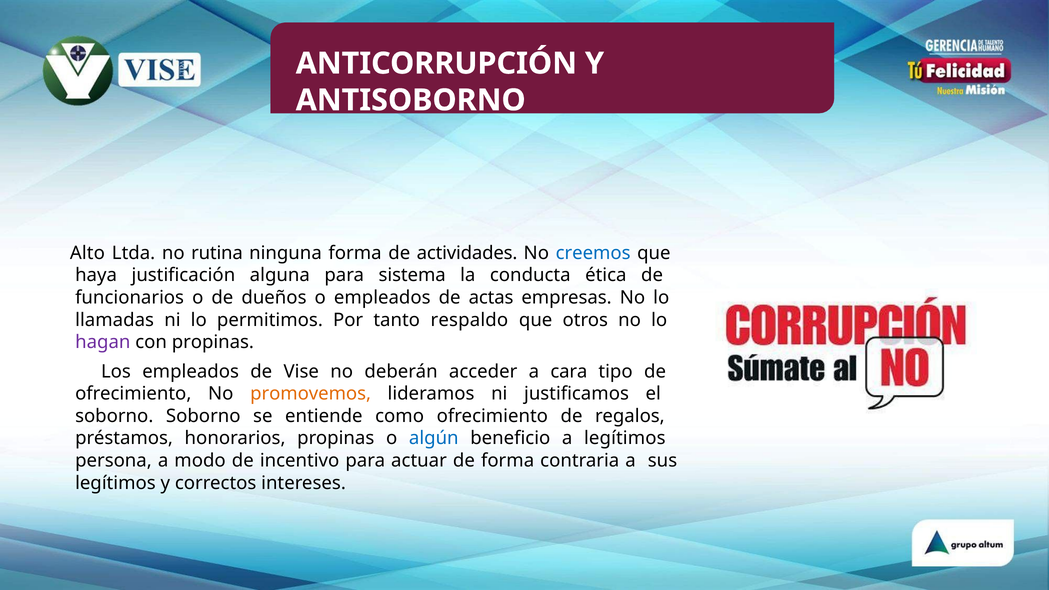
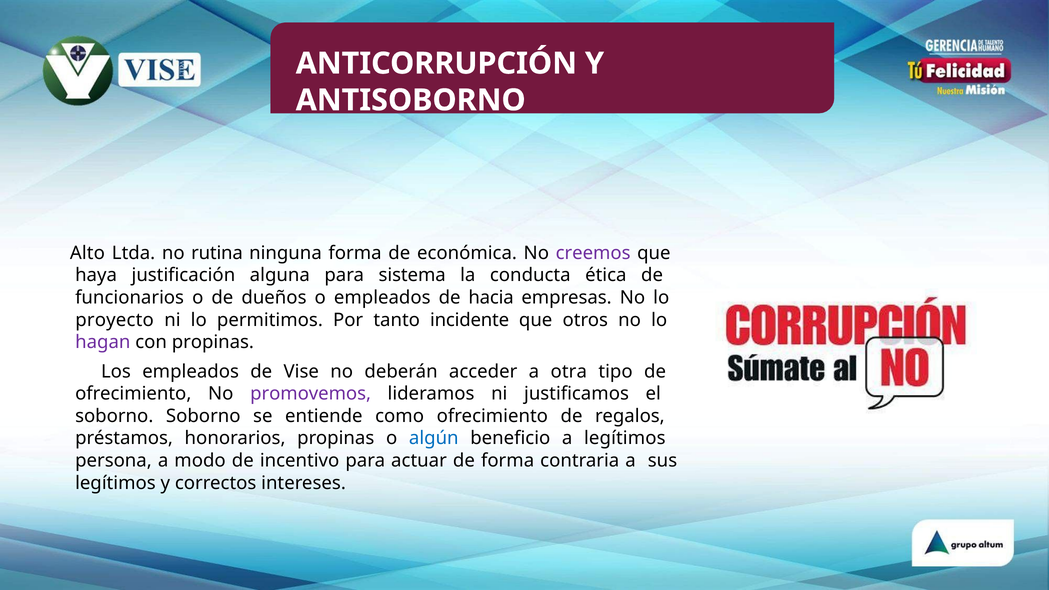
actividades: actividades -> económica (467, 253)
creemos colour: blue -> purple (593, 253)
actas: actas -> hacia (491, 298)
llamadas: llamadas -> proyecto (115, 320)
respaldo: respaldo -> incidente (470, 320)
cara: cara -> otra (569, 371)
promovemos colour: orange -> purple (311, 394)
